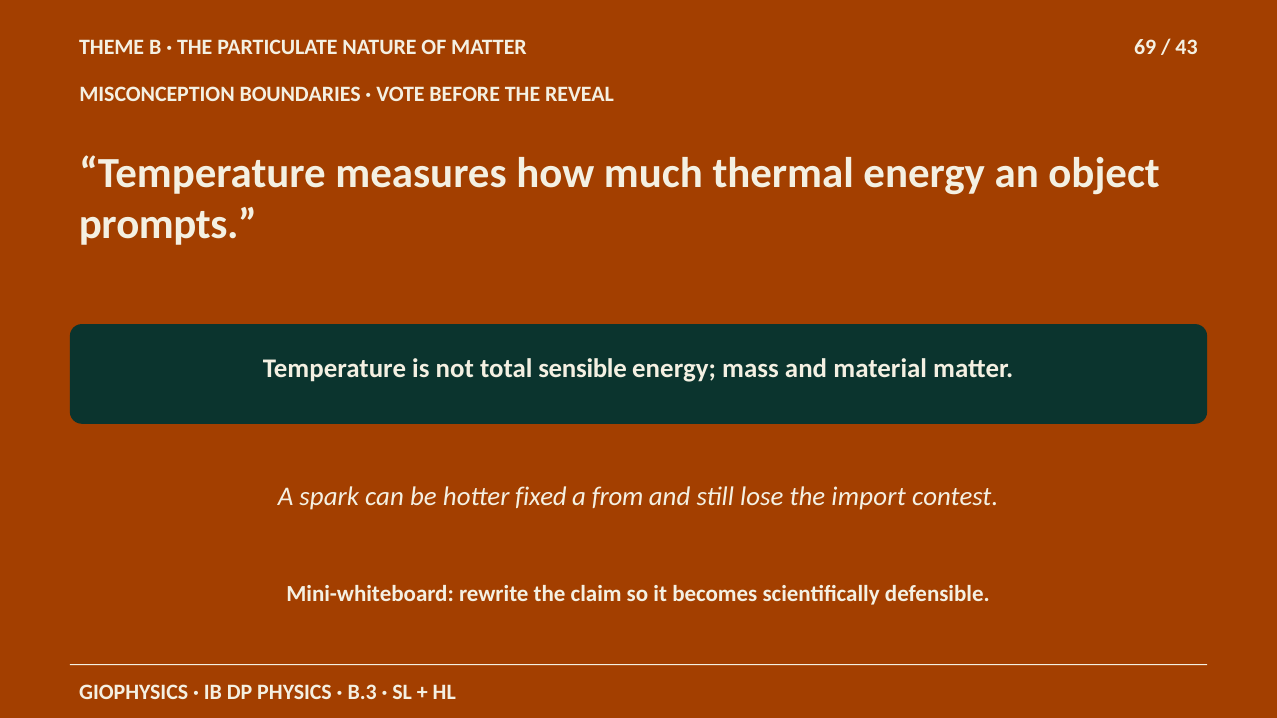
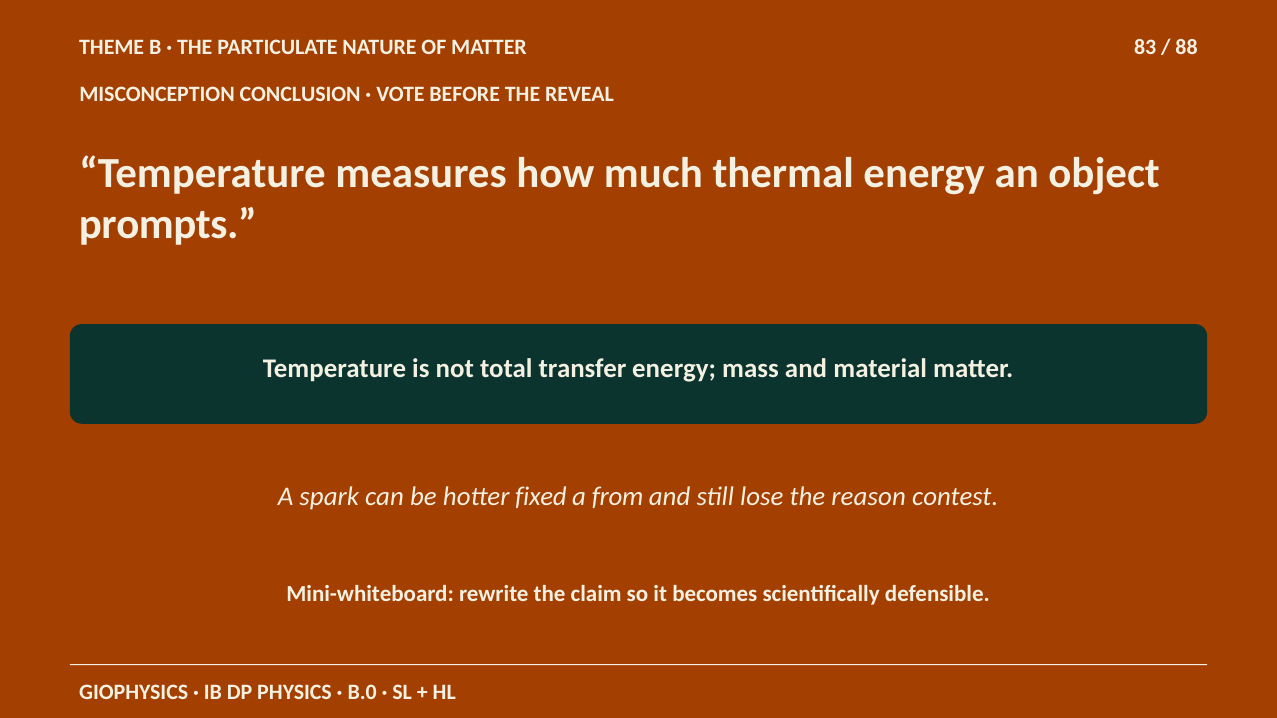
69: 69 -> 83 (1145, 47)
43: 43 -> 88 (1187, 47)
BOUNDARIES: BOUNDARIES -> CONCLUSION (300, 94)
sensible: sensible -> transfer (583, 369)
import: import -> reason (869, 497)
B.3: B.3 -> B.0 (362, 693)
